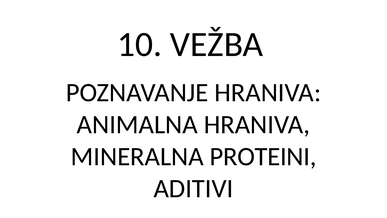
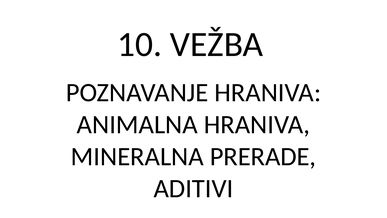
PROTEINI: PROTEINI -> PRERADE (263, 156)
